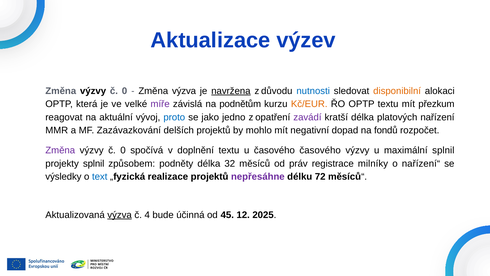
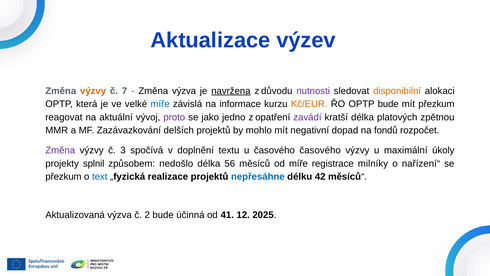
výzvy colour: black -> orange (93, 91)
0: 0 -> 7 (125, 91)
nutnosti colour: blue -> purple (313, 91)
míře colour: purple -> blue (160, 104)
podnětům: podnětům -> informace (240, 104)
OPTP textu: textu -> bude (388, 104)
proto colour: blue -> purple (174, 117)
nařízení: nařízení -> zpětnou (437, 117)
0: 0 -> 3 (123, 150)
maximální splnil: splnil -> úkoly (443, 150)
podněty: podněty -> nedošlo (176, 163)
32: 32 -> 56 (230, 163)
od práv: práv -> míře (298, 163)
výsledky: výsledky -> přezkum (63, 176)
nepřesáhne colour: purple -> blue (258, 176)
72: 72 -> 42 (320, 176)
výzva underline: present -> none (120, 215)
4: 4 -> 2 (147, 215)
45: 45 -> 41 (227, 215)
